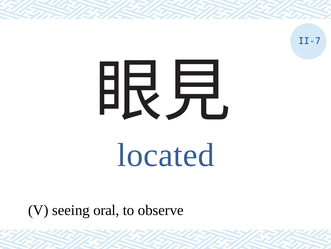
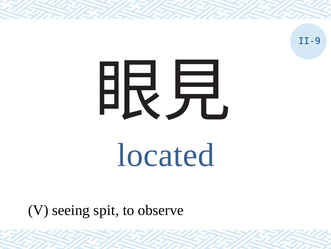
II-7: II-7 -> II-9 (309, 41)
oral: oral -> spit (106, 210)
